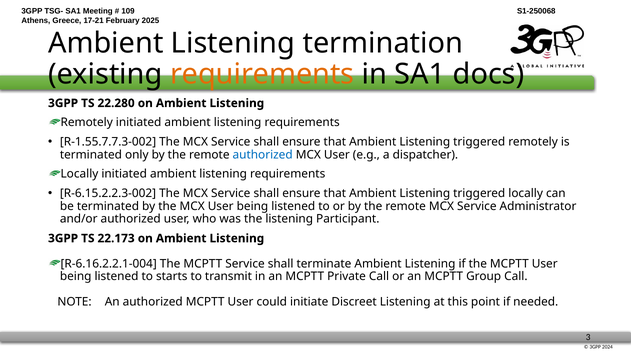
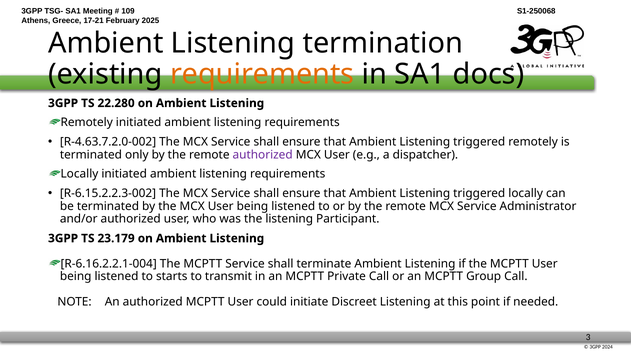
R-1.55.7.7.3-002: R-1.55.7.7.3-002 -> R-4.63.7.2.0-002 (108, 142)
authorized colour: blue -> purple (263, 155)
22.173: 22.173 -> 23.179 (116, 238)
